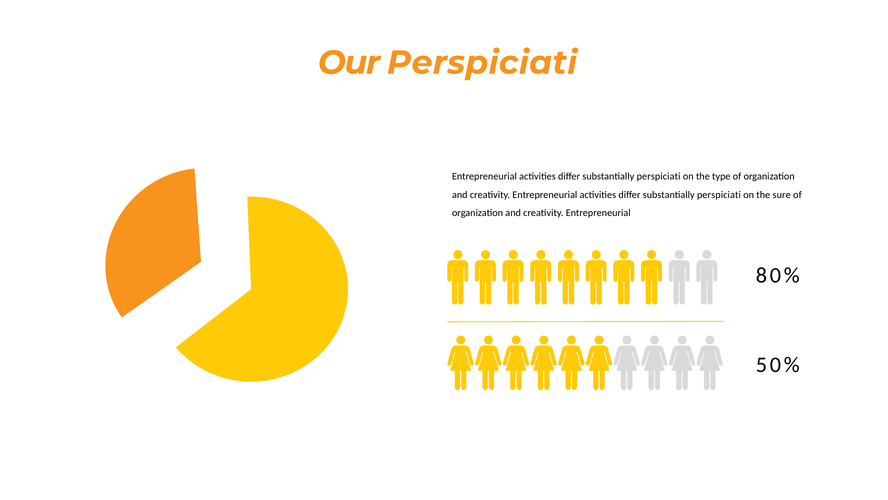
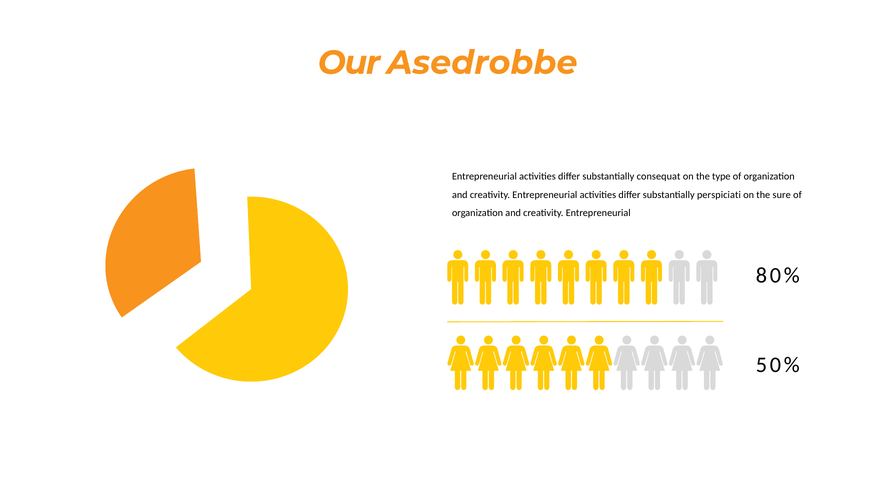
Our Perspiciati: Perspiciati -> Asedrobbe (482, 63)
perspiciati: perspiciati -> consequat (659, 176)
